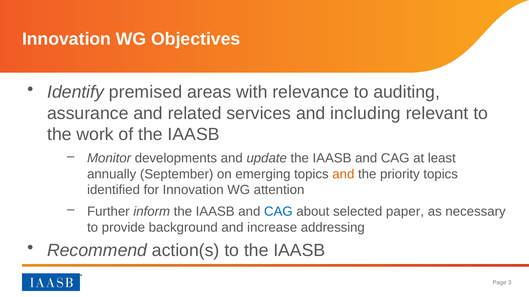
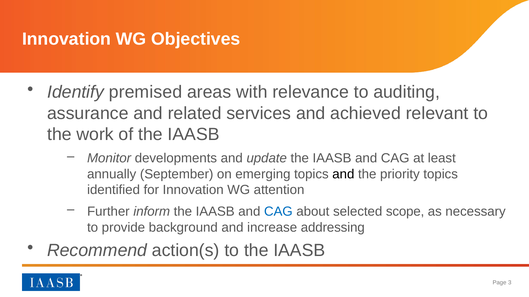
including: including -> achieved (366, 113)
and colour: orange -> black (343, 174)
paper: paper -> scope (405, 212)
